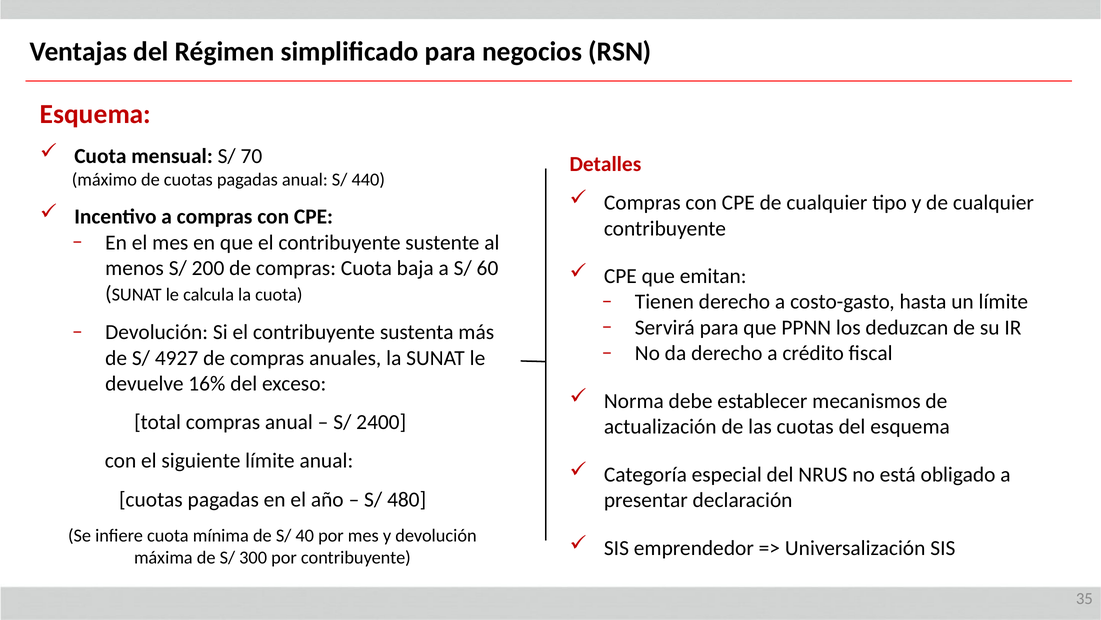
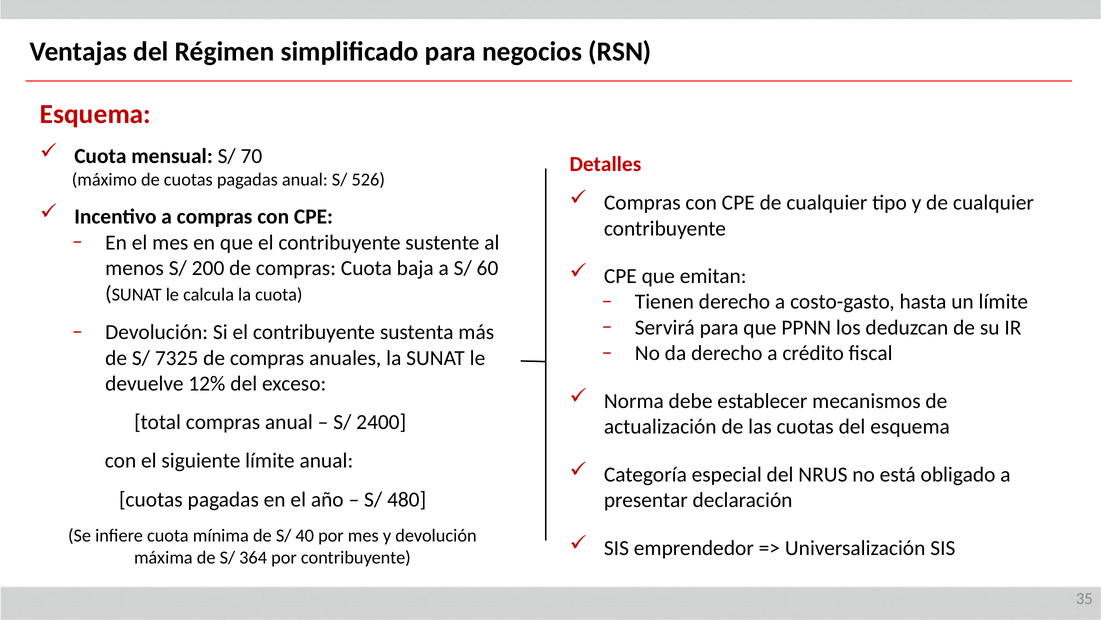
440: 440 -> 526 (368, 180)
4927: 4927 -> 7325 (177, 358)
16%: 16% -> 12% (207, 383)
300: 300 -> 364 (253, 557)
